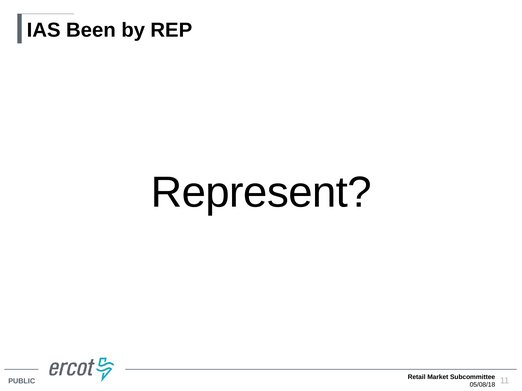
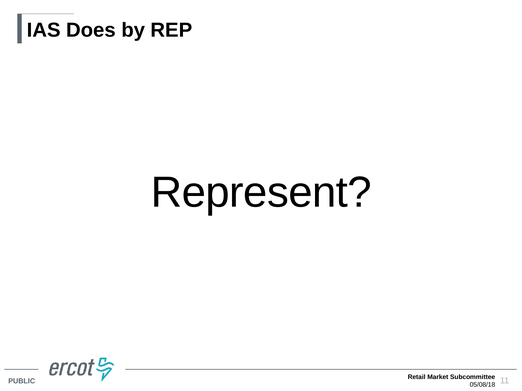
Been: Been -> Does (91, 30)
